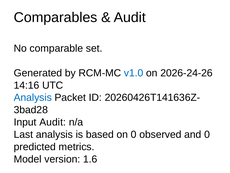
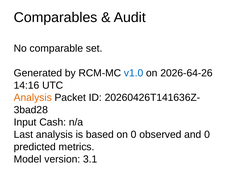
2026-24-26: 2026-24-26 -> 2026-64-26 (187, 73)
Analysis colour: blue -> orange (33, 97)
Input Audit: Audit -> Cash (53, 122)
1.6: 1.6 -> 3.1 (90, 159)
